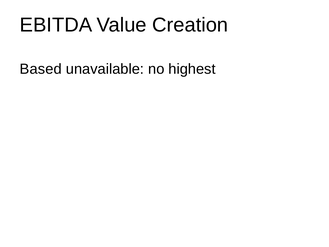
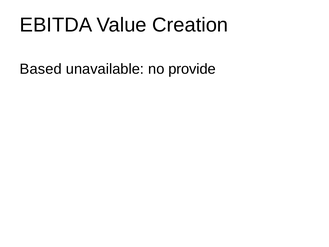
highest: highest -> provide (192, 69)
